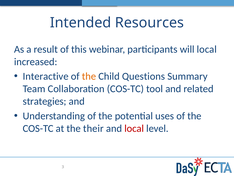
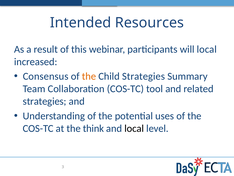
Interactive: Interactive -> Consensus (46, 76)
Child Questions: Questions -> Strategies (144, 76)
their: their -> think (93, 128)
local colour: red -> black (134, 128)
